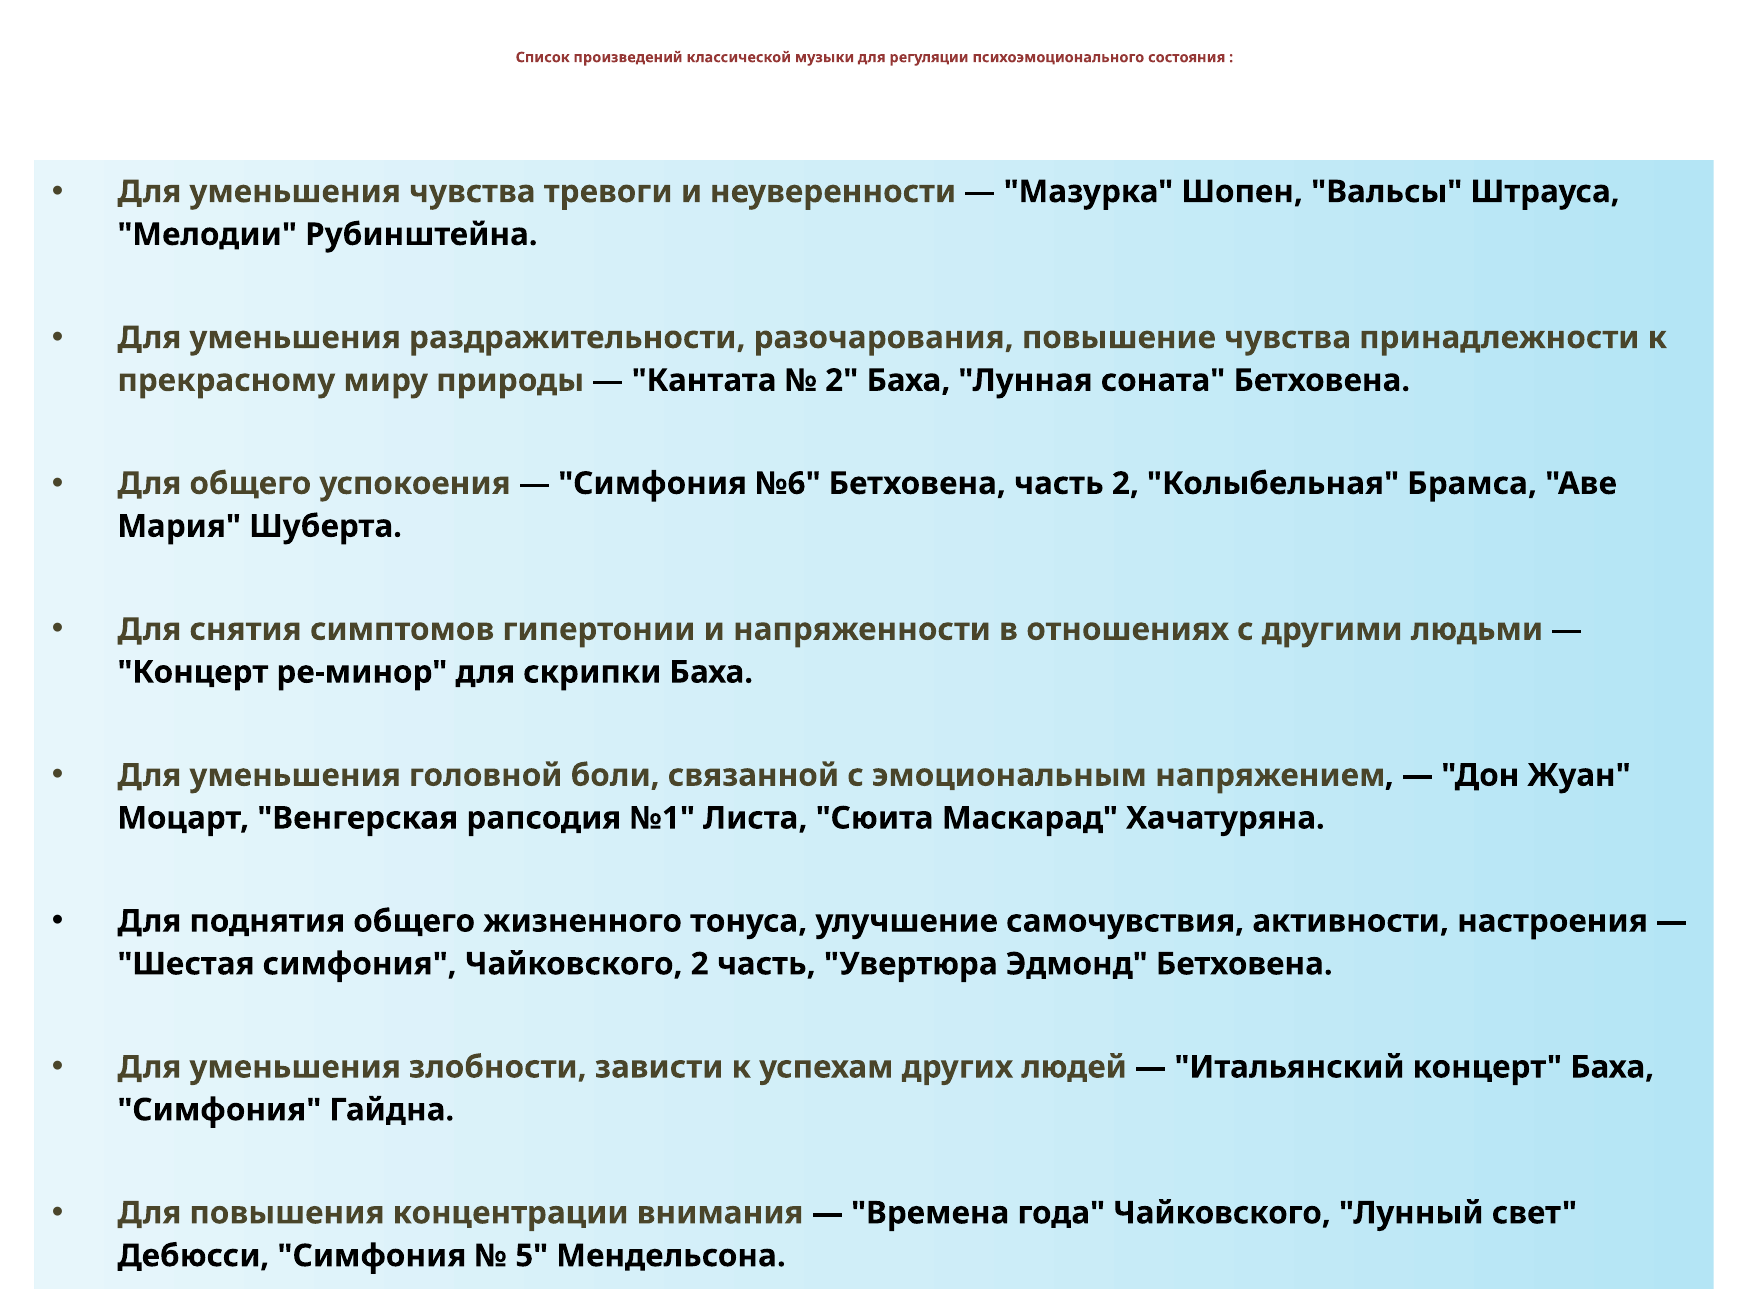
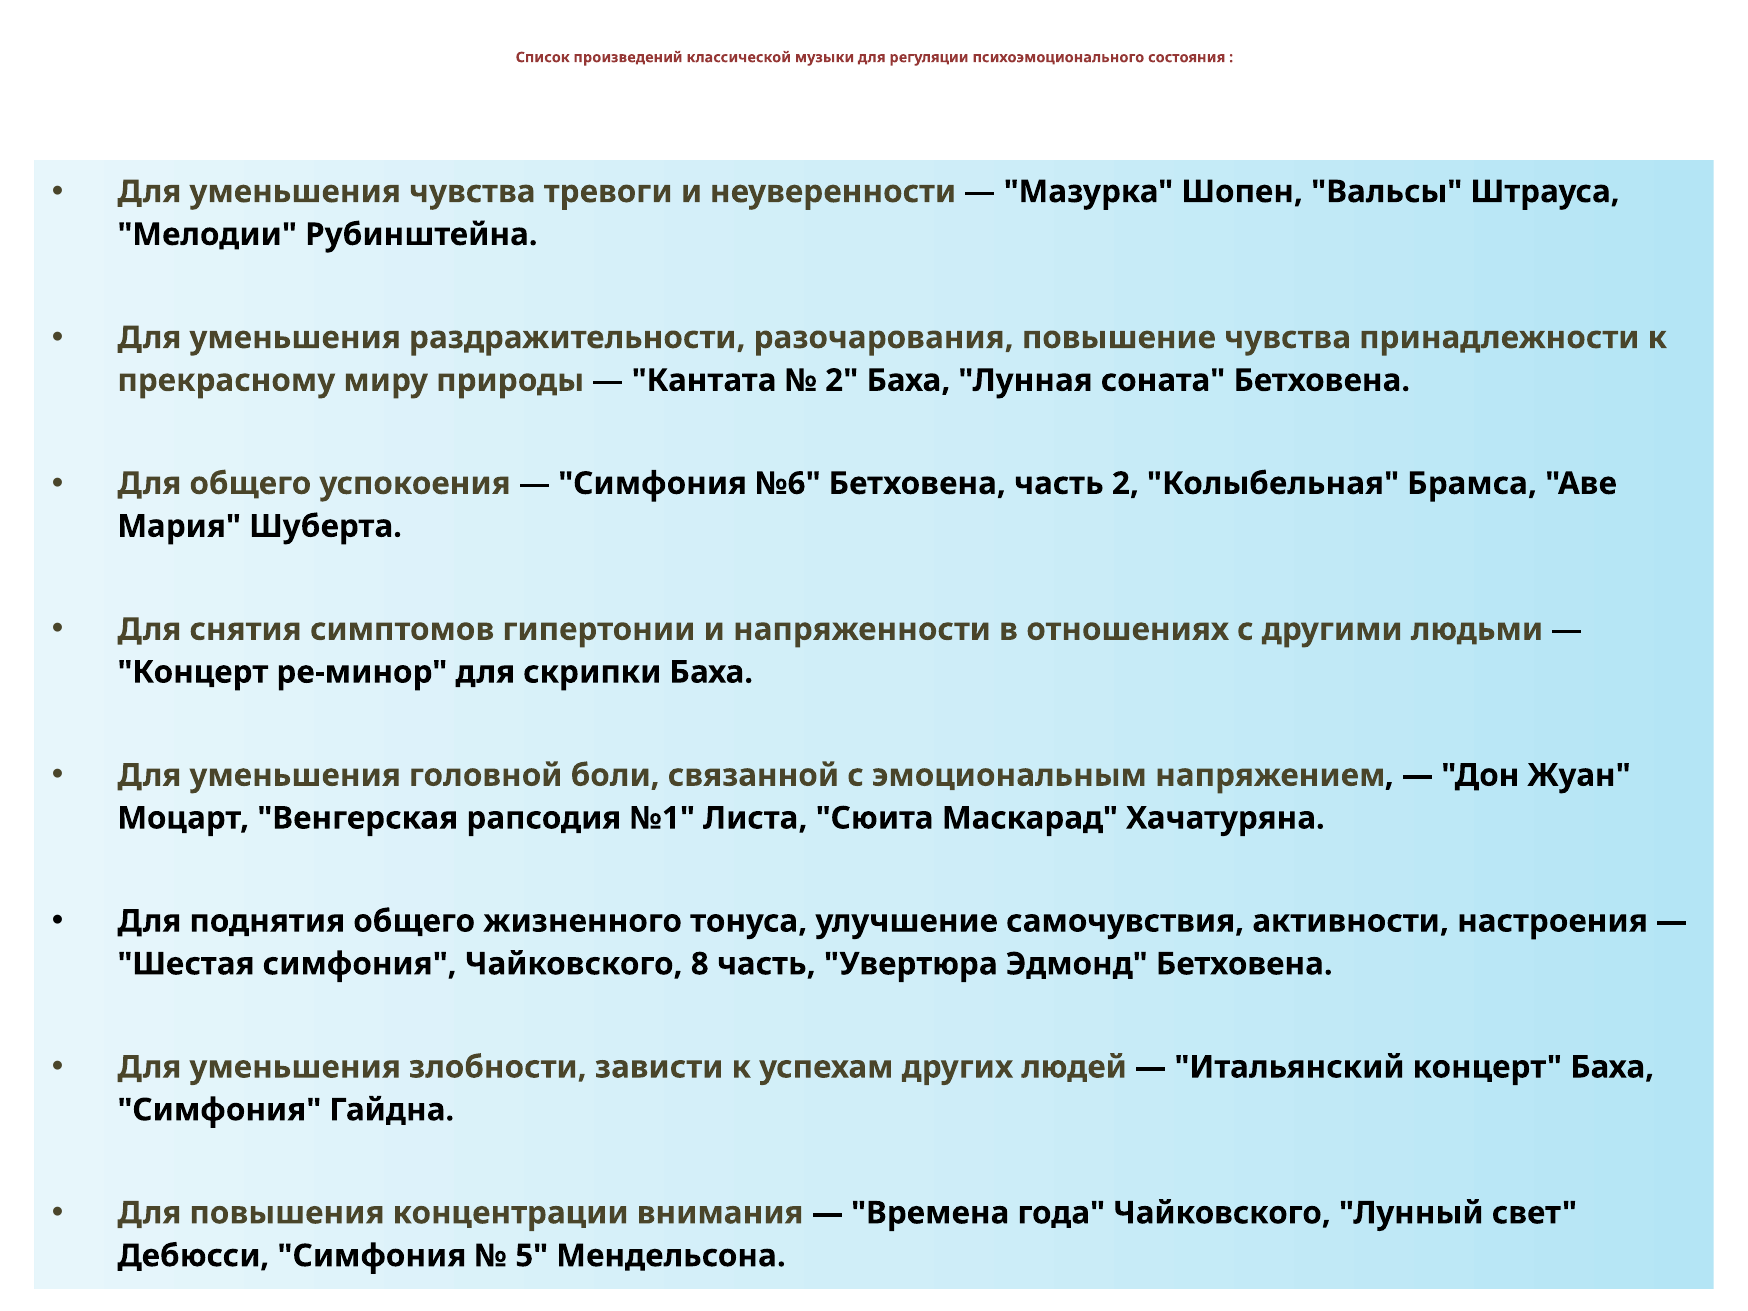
Чайковского 2: 2 -> 8 (700, 964)
